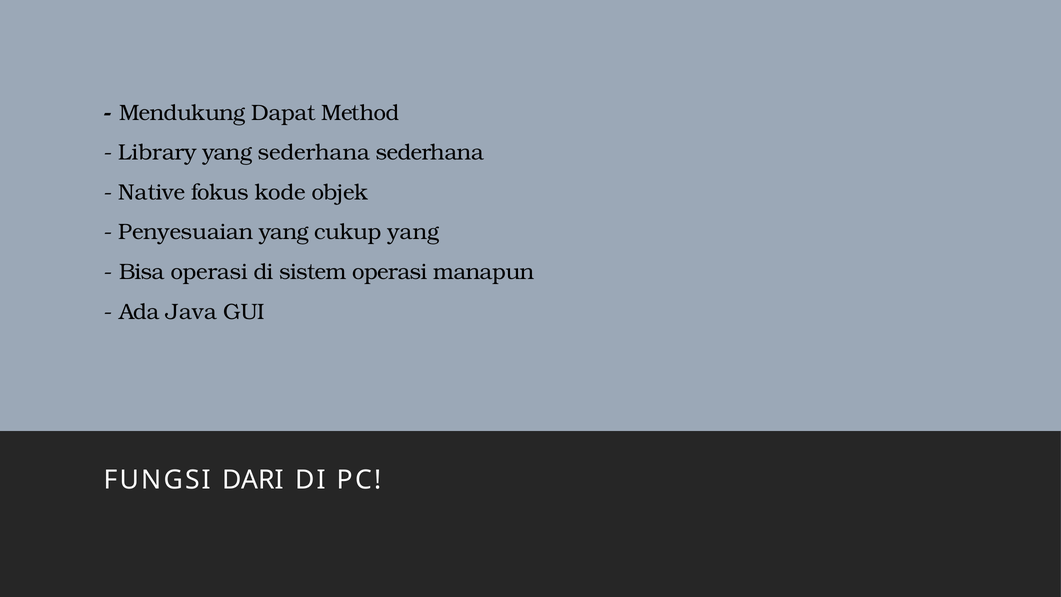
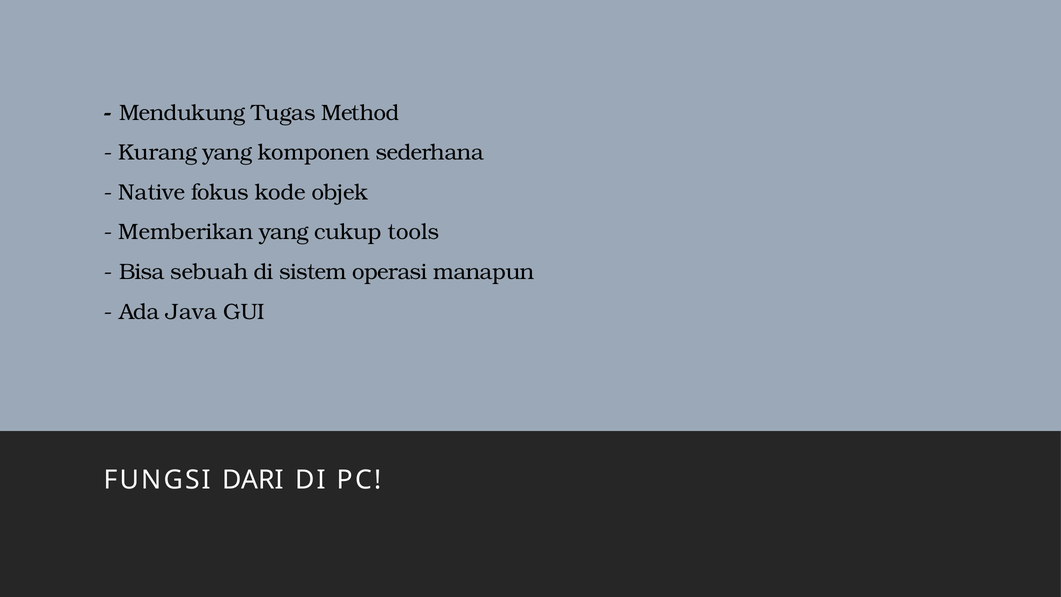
Dapat: Dapat -> Tugas (283, 113)
Library: Library -> Kurang (158, 153)
yang sederhana: sederhana -> komponen (314, 153)
Penyesuaian: Penyesuaian -> Memberikan (186, 232)
cukup yang: yang -> tools (413, 232)
Bisa operasi: operasi -> sebuah (209, 272)
